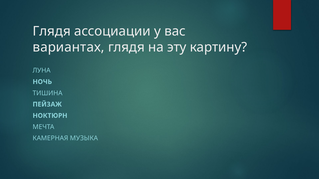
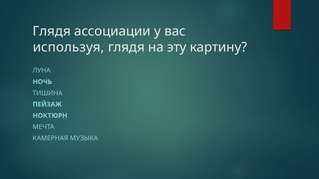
вариантах: вариантах -> используя (69, 47)
